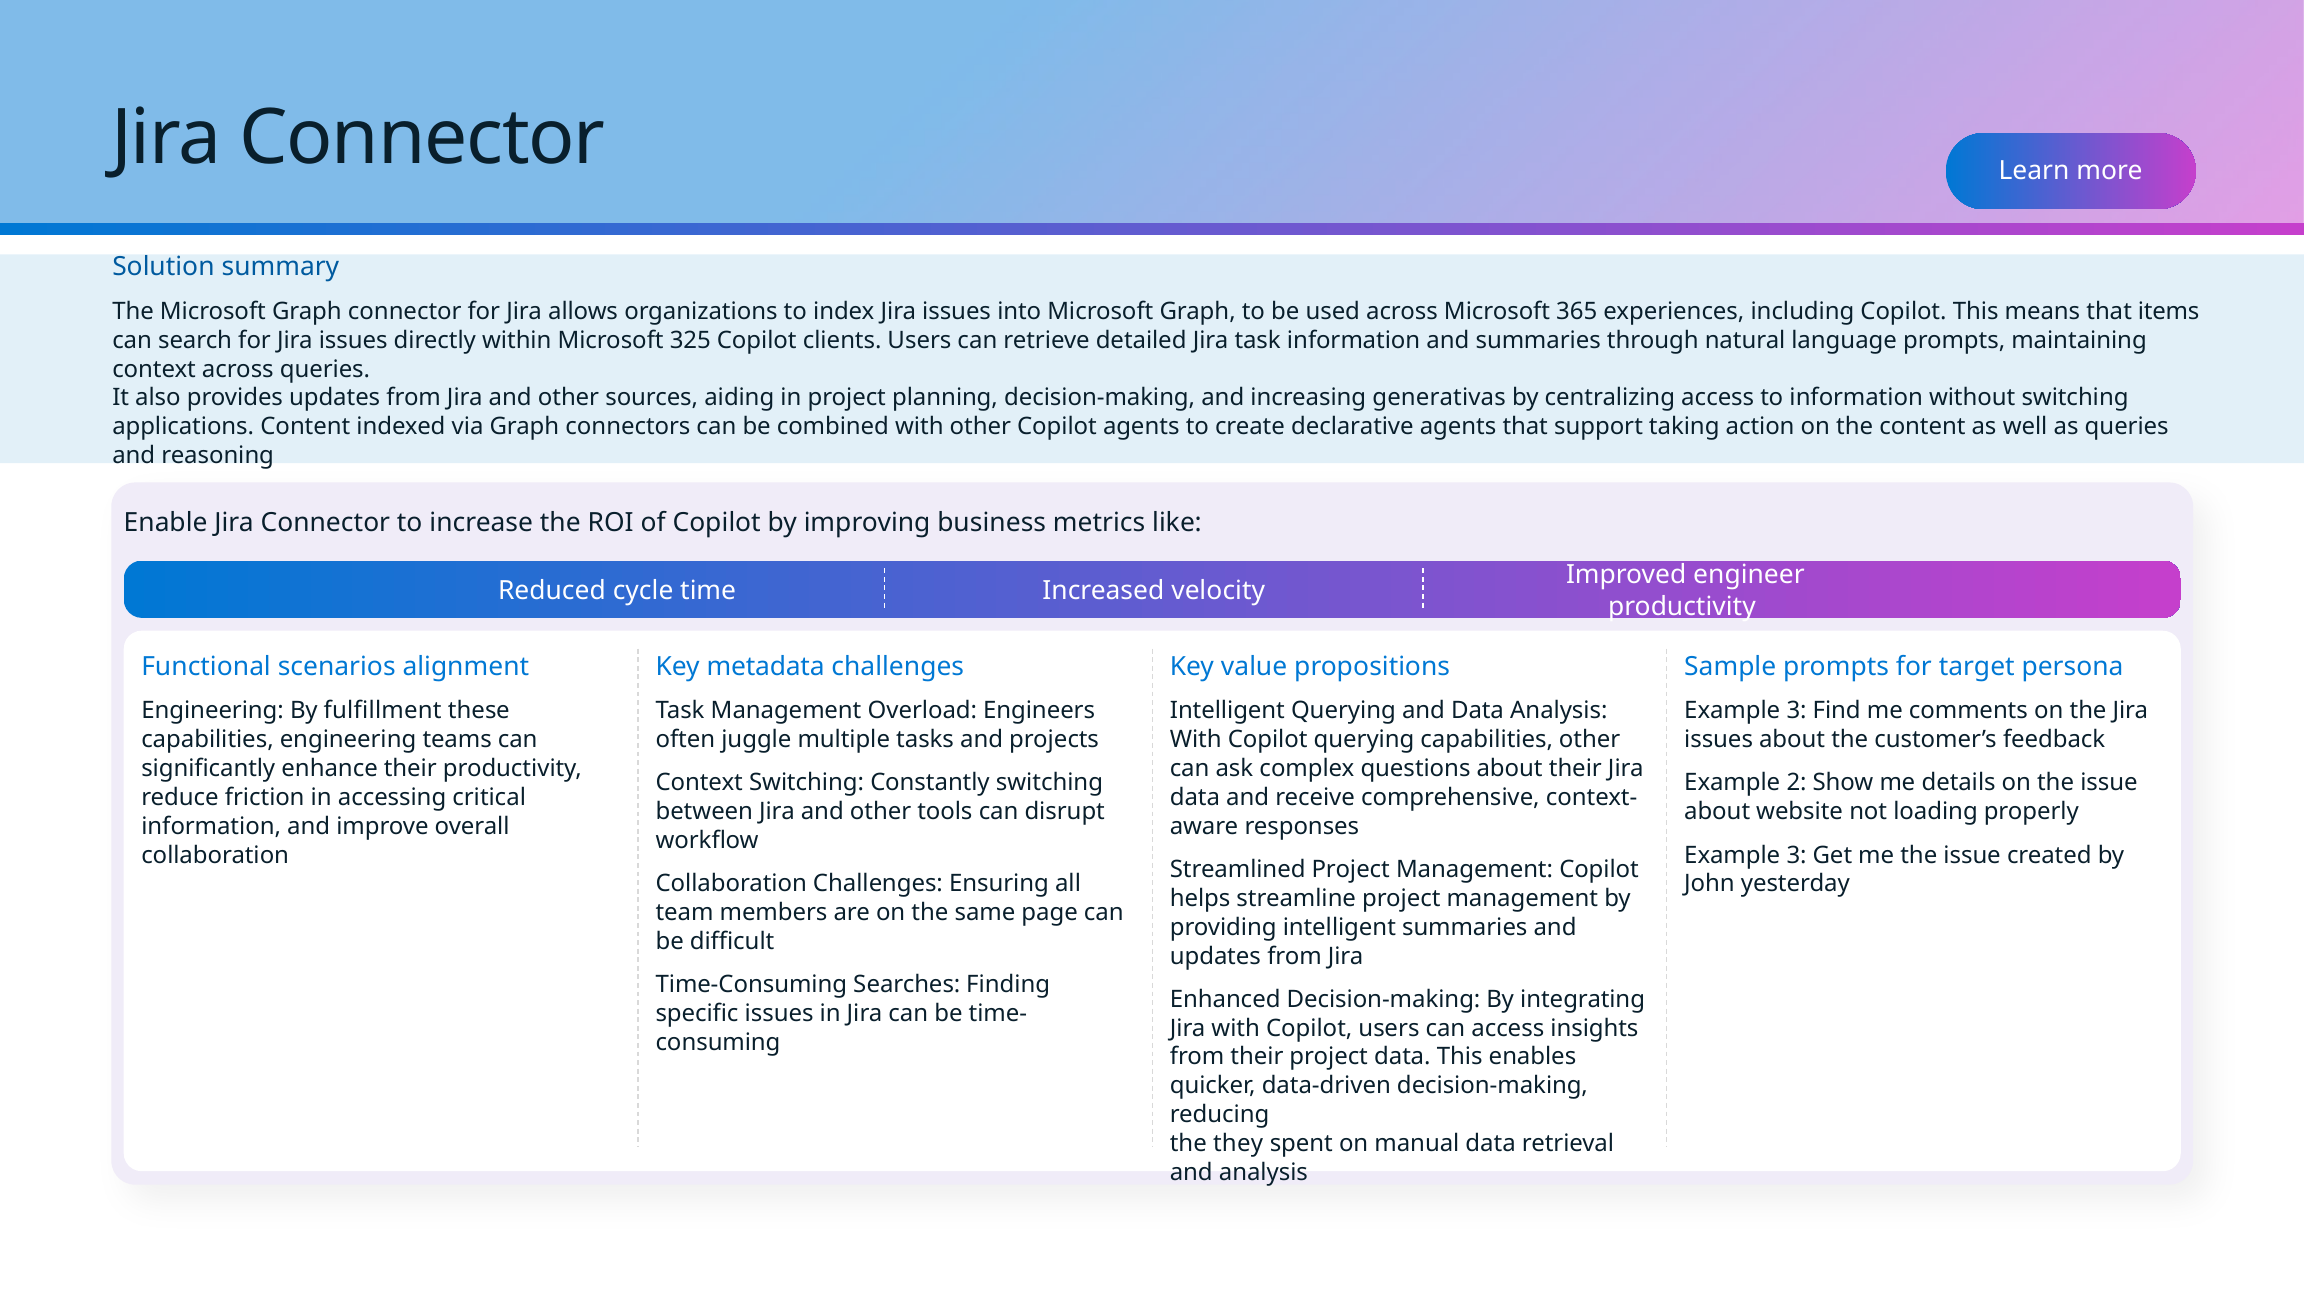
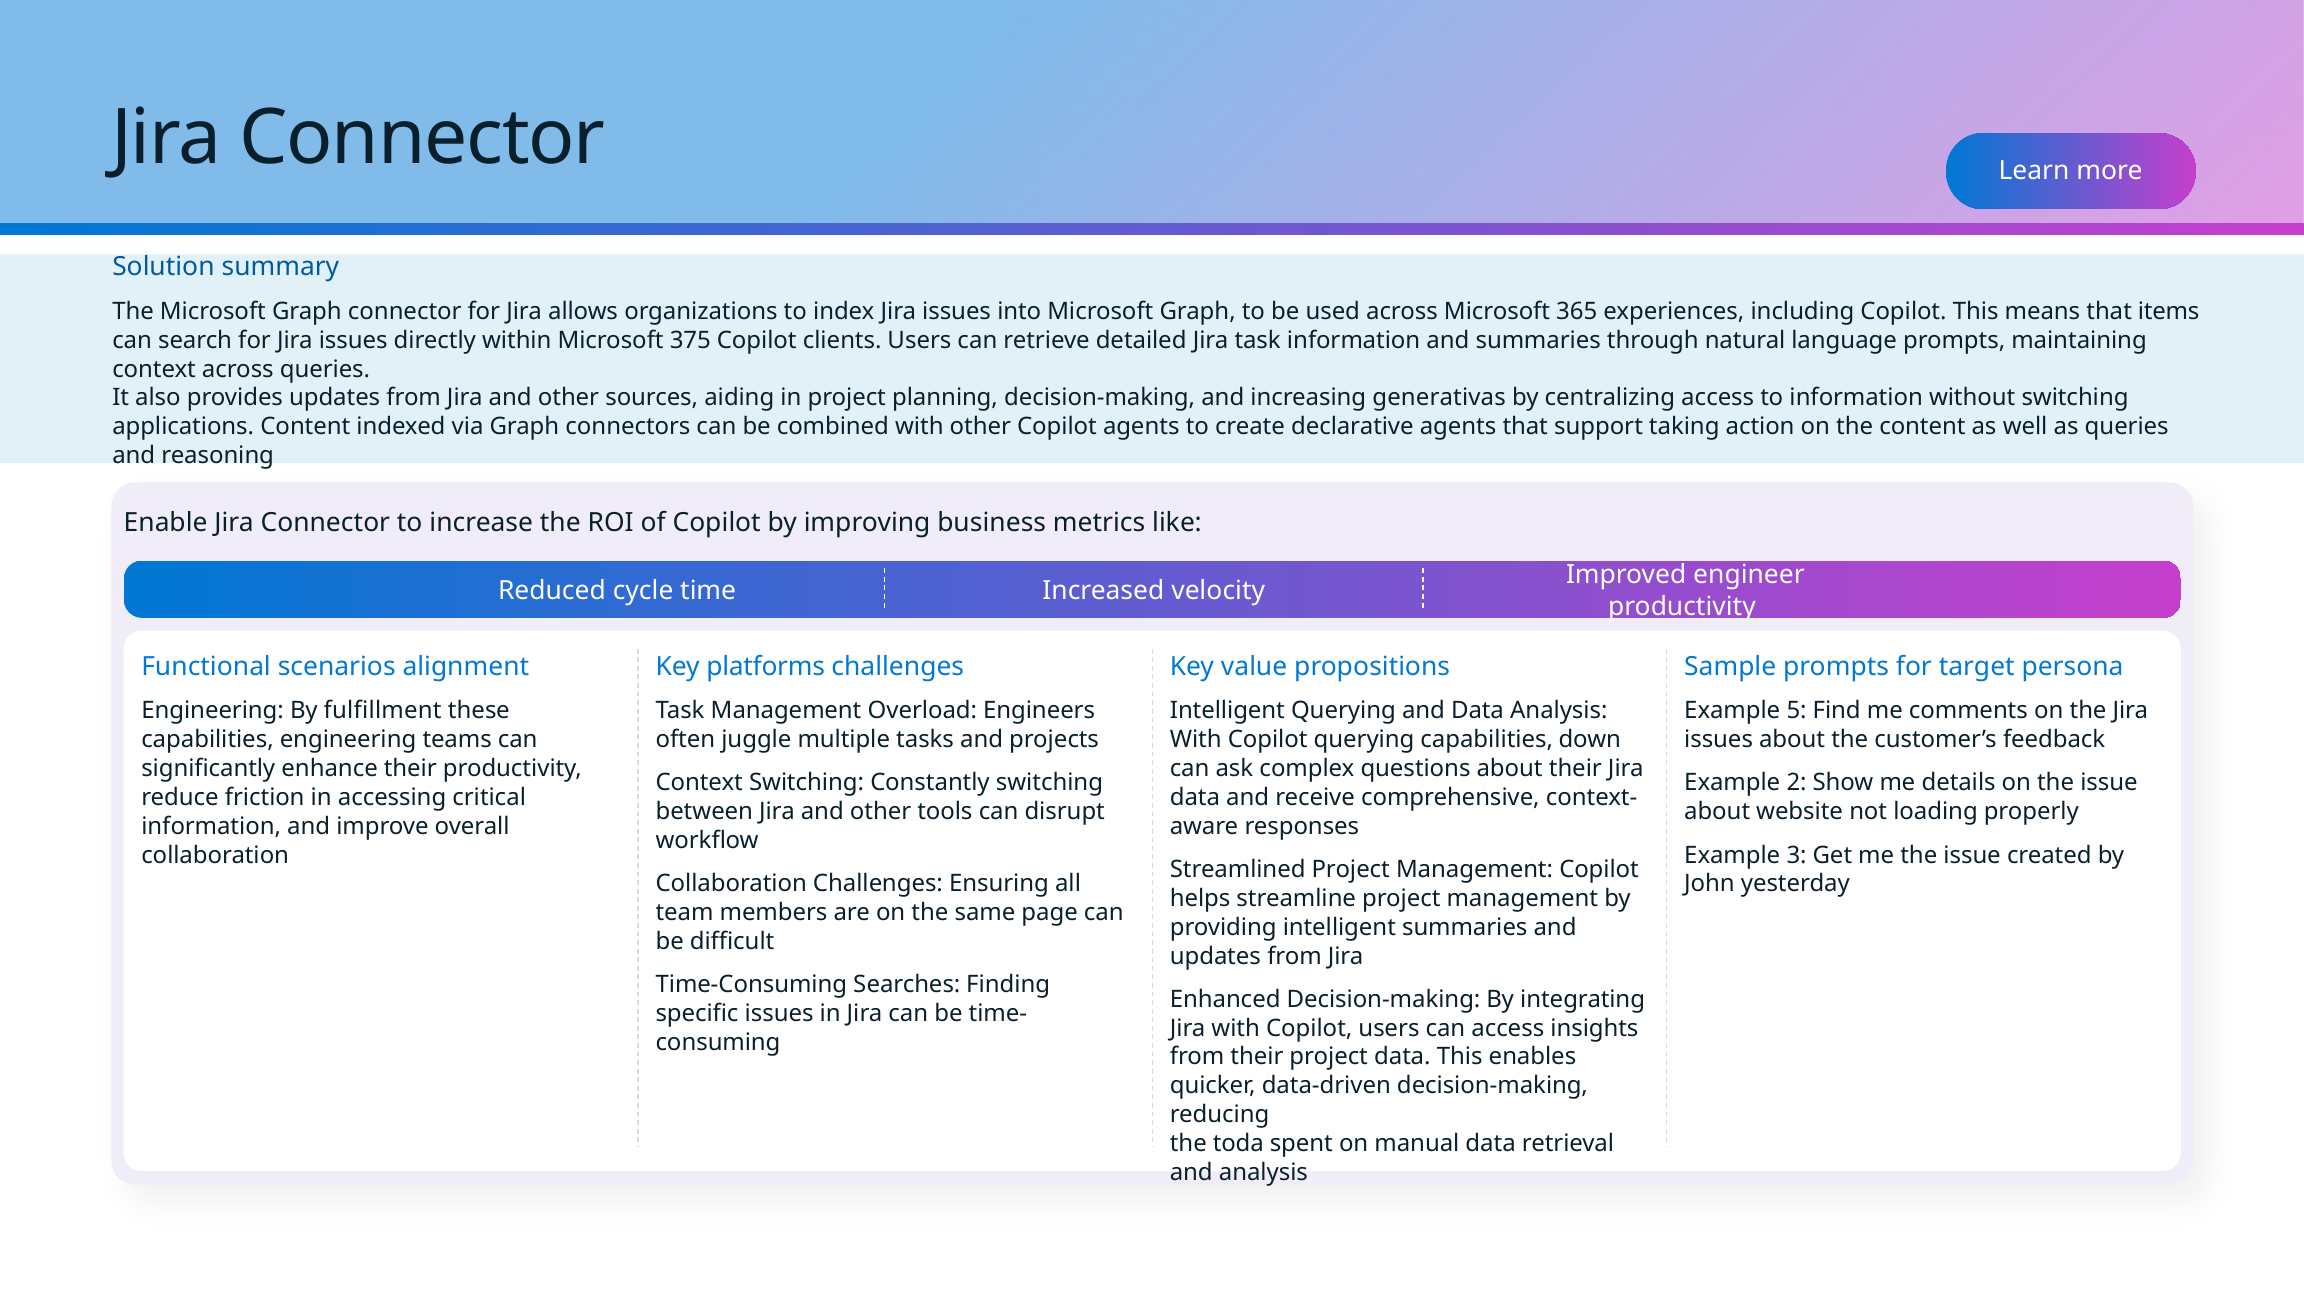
325: 325 -> 375 (690, 340)
metadata: metadata -> platforms (766, 666)
3: 3 -> 5 (1797, 711)
capabilities other: other -> down (1590, 740)
they: they -> toda (1238, 1144)
